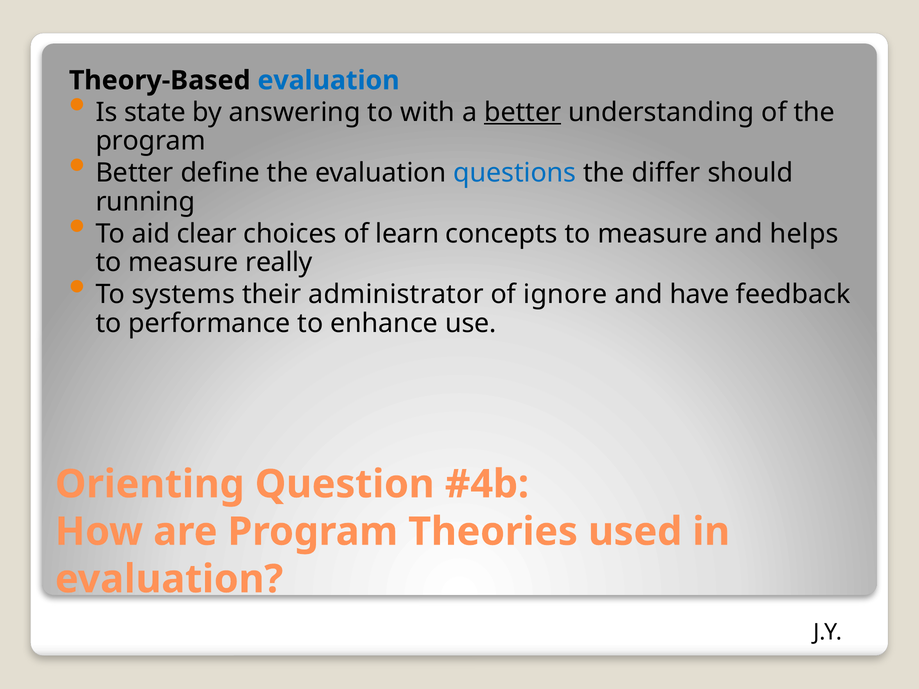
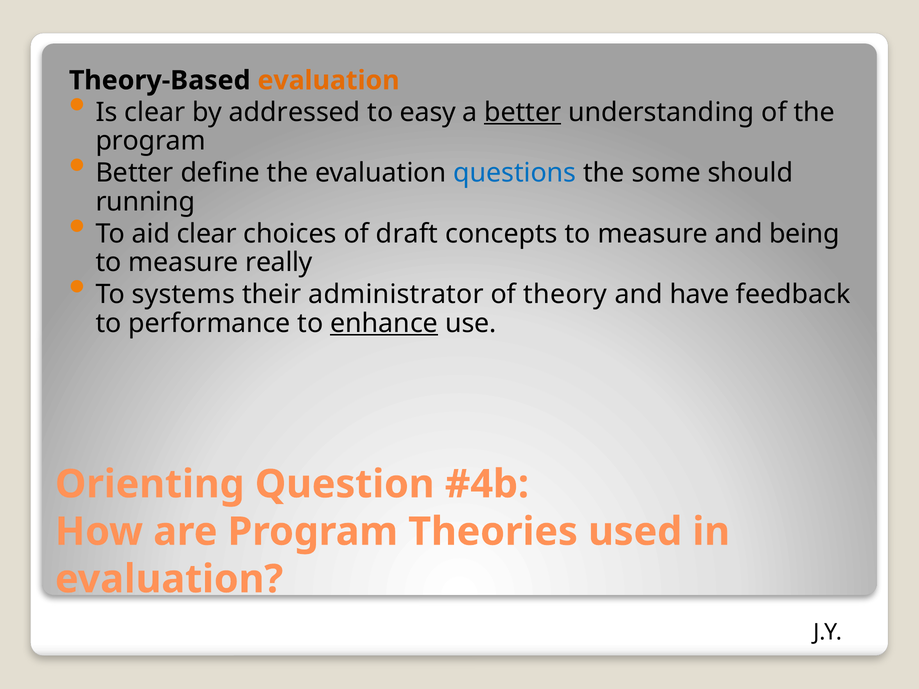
evaluation colour: blue -> orange (329, 80)
Is state: state -> clear (155, 112)
answering: answering -> addressed (295, 112)
with: with -> easy (428, 112)
differ: differ -> some (666, 173)
learn: learn -> draft (407, 234)
helps: helps -> being (804, 234)
ignore: ignore -> theory (565, 294)
enhance underline: none -> present (384, 323)
